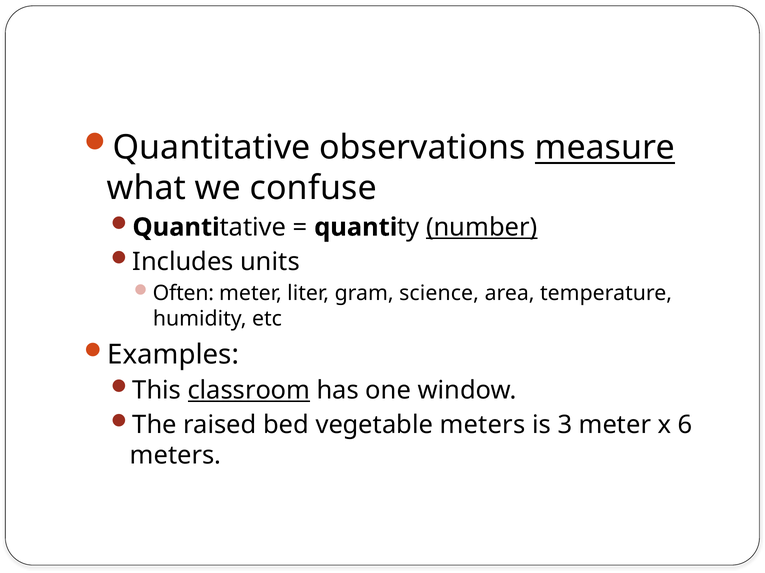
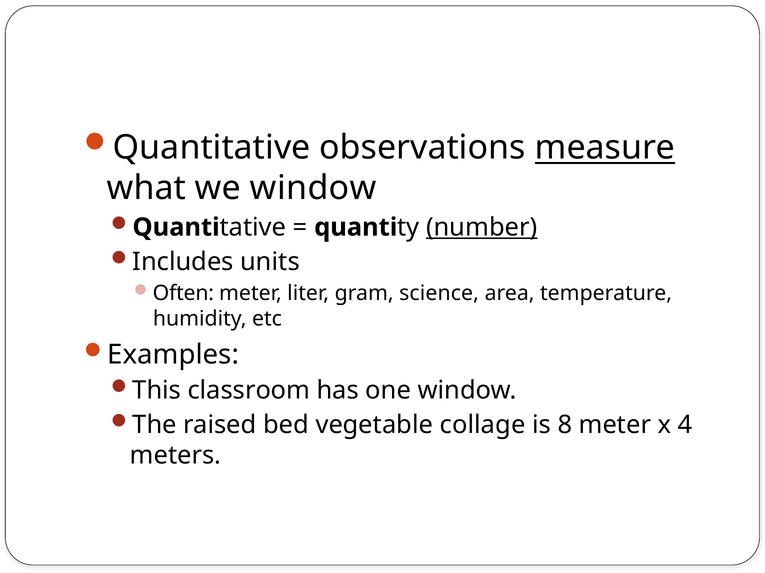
we confuse: confuse -> window (313, 188)
classroom underline: present -> none (249, 391)
vegetable meters: meters -> collage (483, 425)
3: 3 -> 8 (565, 425)
6: 6 -> 4 (685, 425)
